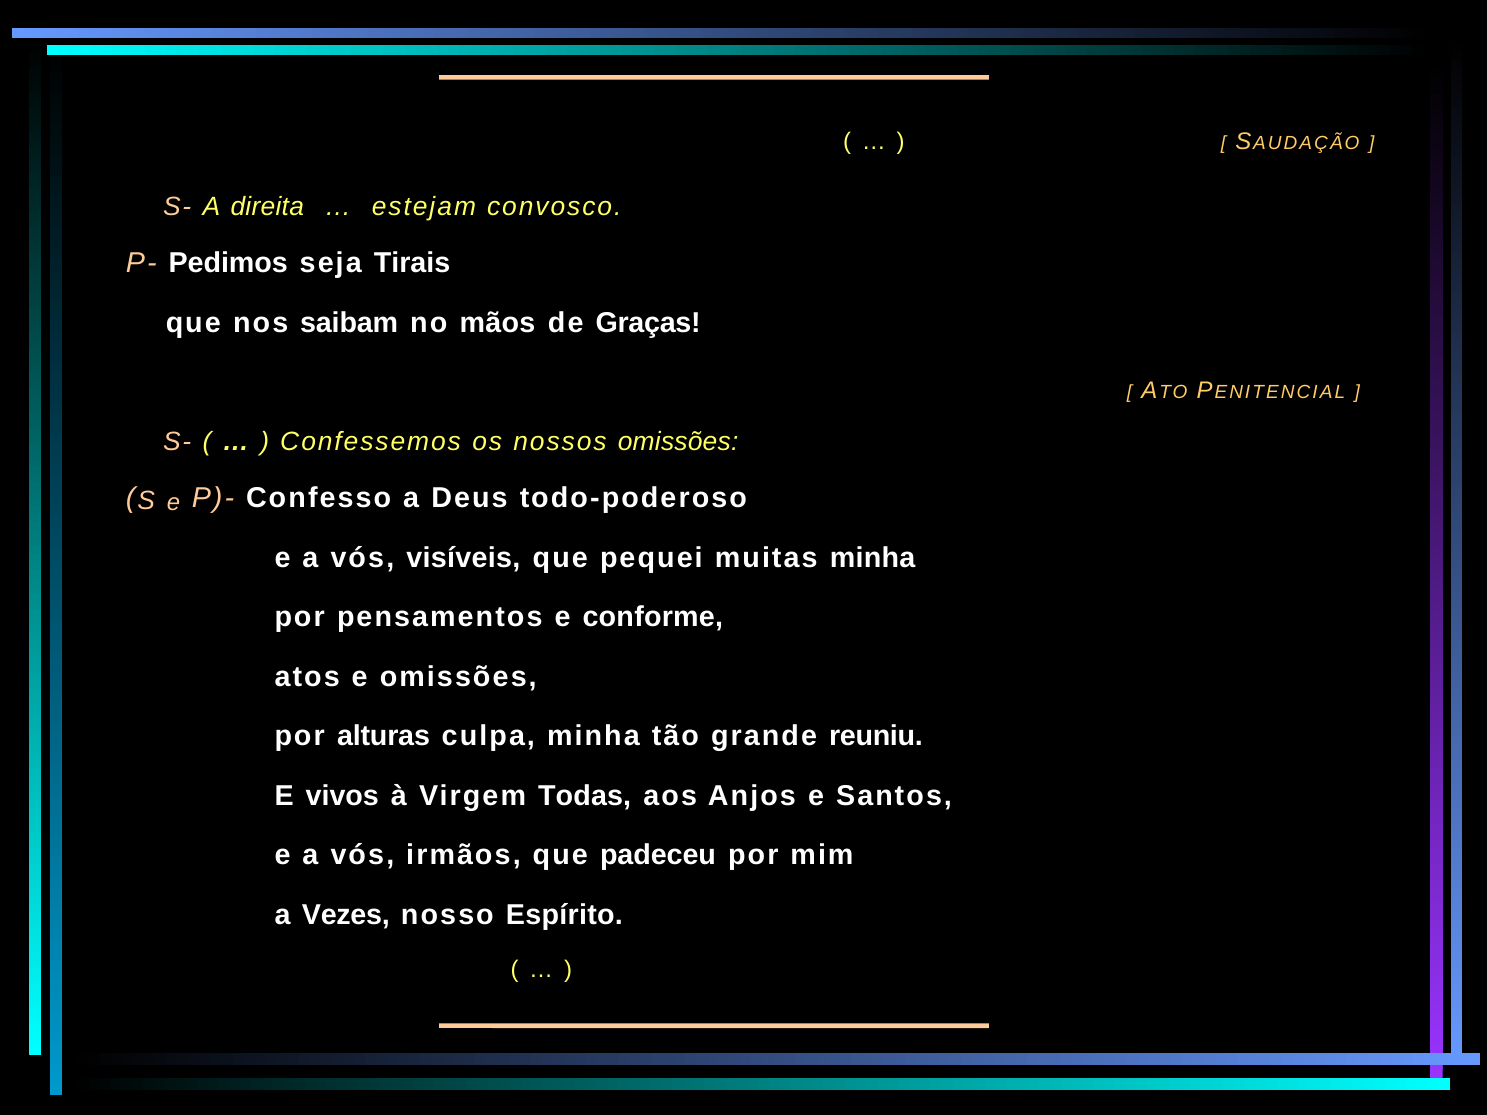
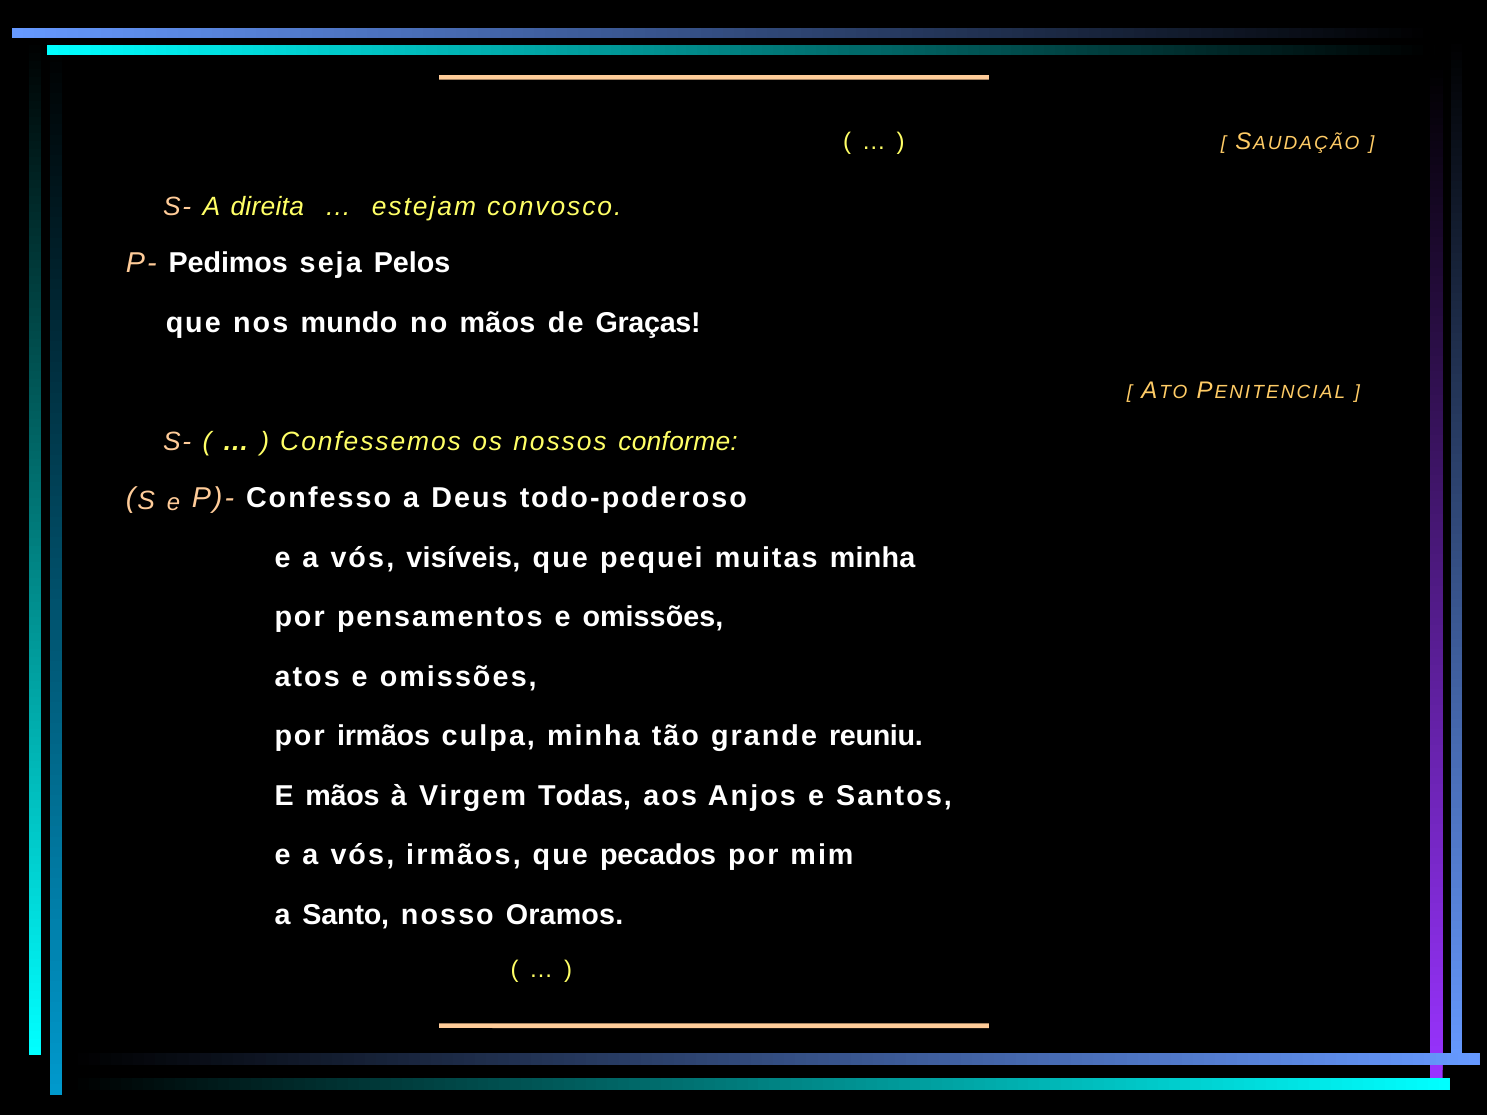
Tirais: Tirais -> Pelos (412, 263)
saibam: saibam -> mundo (349, 323)
nossos omissões: omissões -> conforme (678, 442)
pensamentos e conforme: conforme -> omissões (653, 618)
por alturas: alturas -> irmãos (384, 737)
E vivos: vivos -> mãos (342, 796)
padeceu: padeceu -> pecados (658, 855)
Vezes: Vezes -> Santo (346, 915)
Espírito: Espírito -> Oramos (565, 915)
